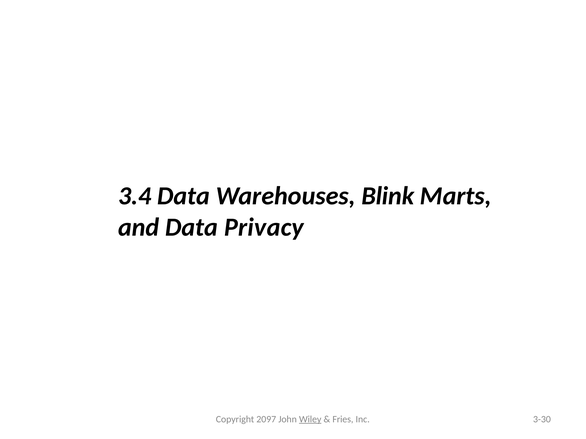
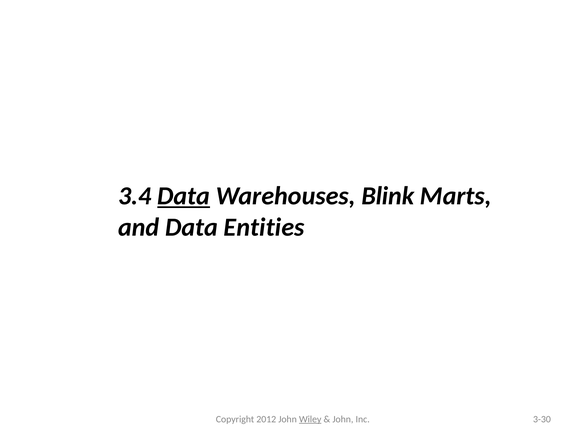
Data underline: none -> present (184, 196)
Privacy: Privacy -> Entities (264, 227)
2097: 2097 -> 2012 (266, 420)
Fries: Fries -> John (343, 420)
